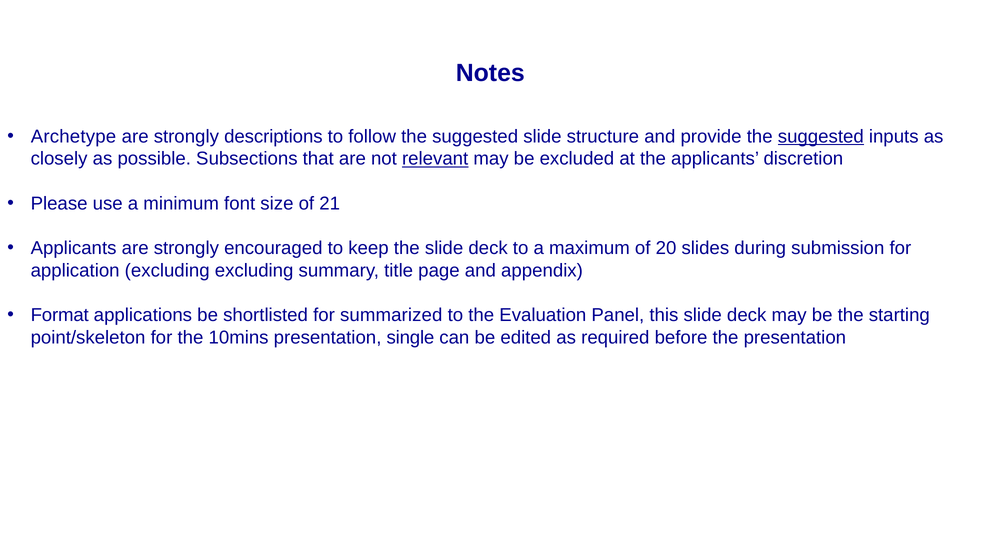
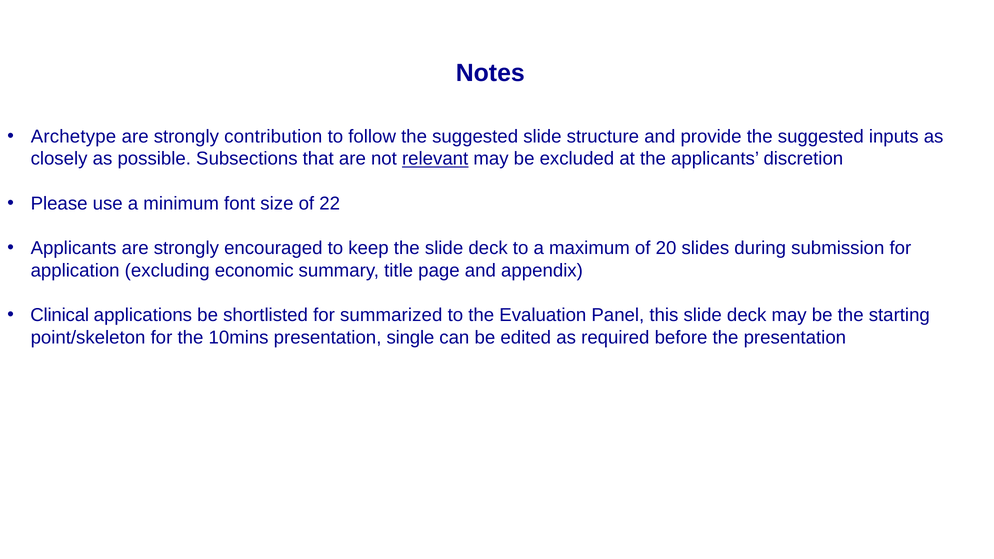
descriptions: descriptions -> contribution (273, 136)
suggested underline: present -> none (821, 136)
21: 21 -> 22 (330, 204)
excluding excluding: excluding -> economic (254, 271)
Format: Format -> Clinical (60, 315)
